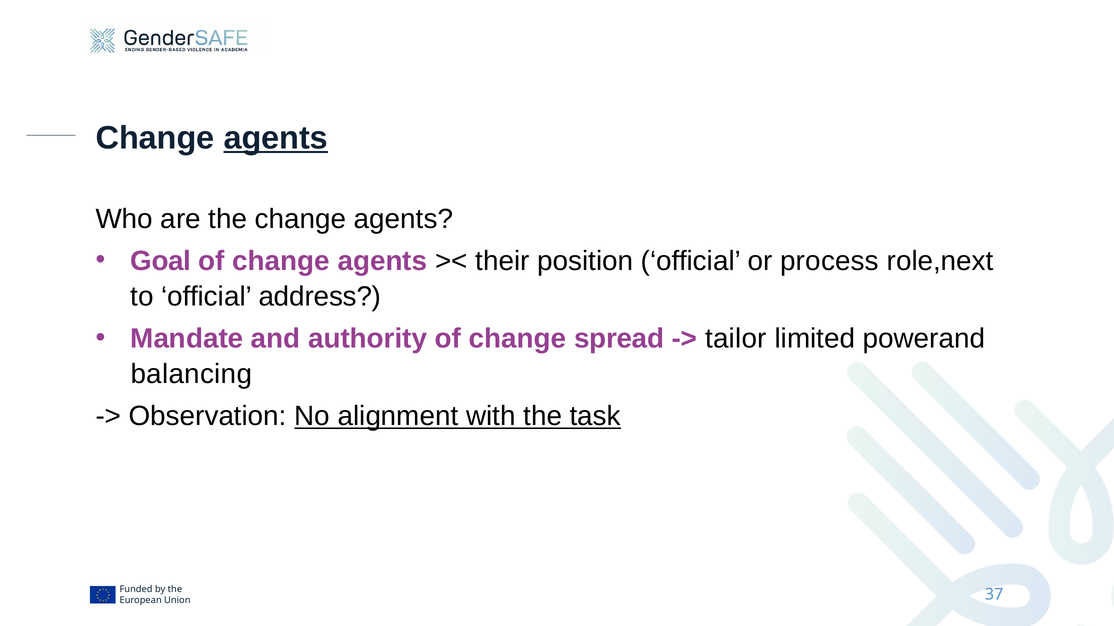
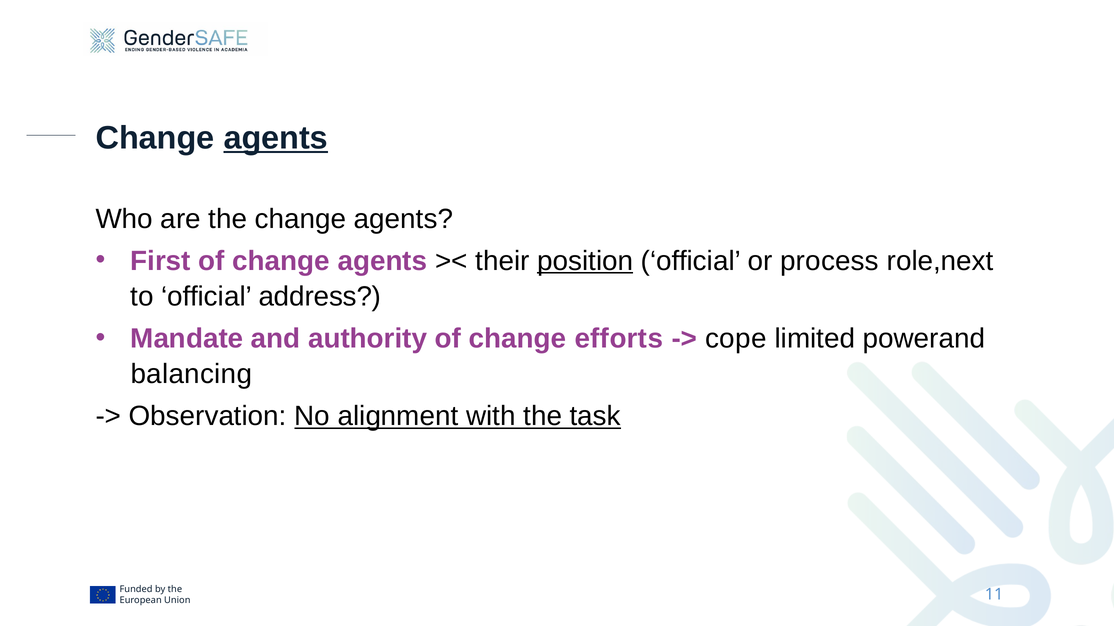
Goal: Goal -> First (161, 261)
position underline: none -> present (585, 261)
spread: spread -> efforts (619, 339)
tailor: tailor -> cope (736, 339)
37: 37 -> 11 (994, 595)
